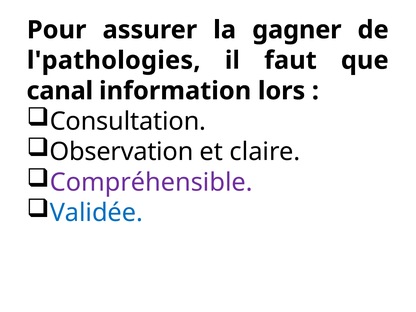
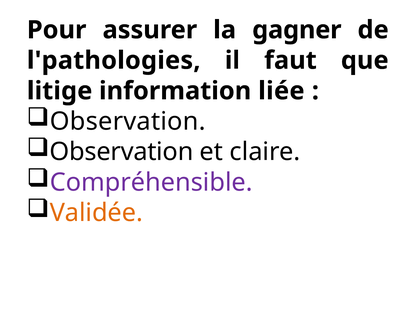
canal: canal -> litige (60, 91)
lors: lors -> liée (281, 91)
Consultation: Consultation -> Observation (128, 121)
Validée colour: blue -> orange (96, 213)
